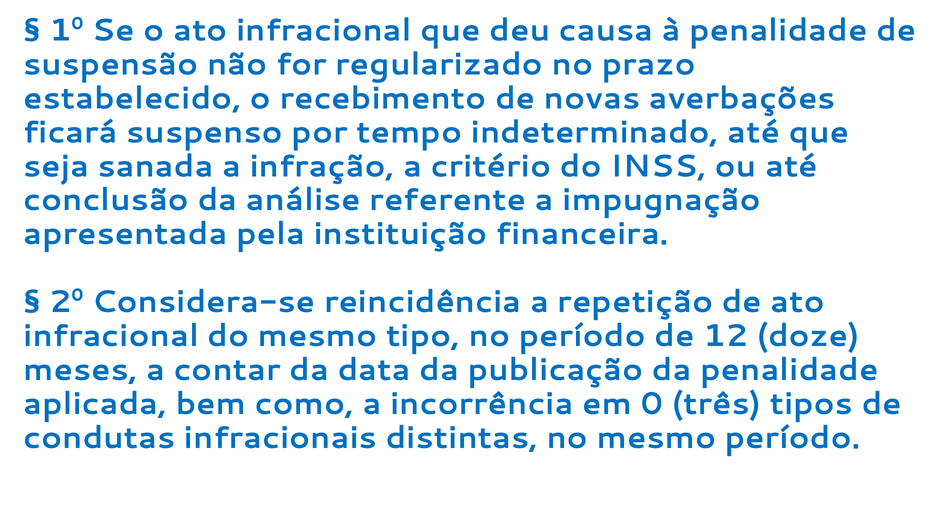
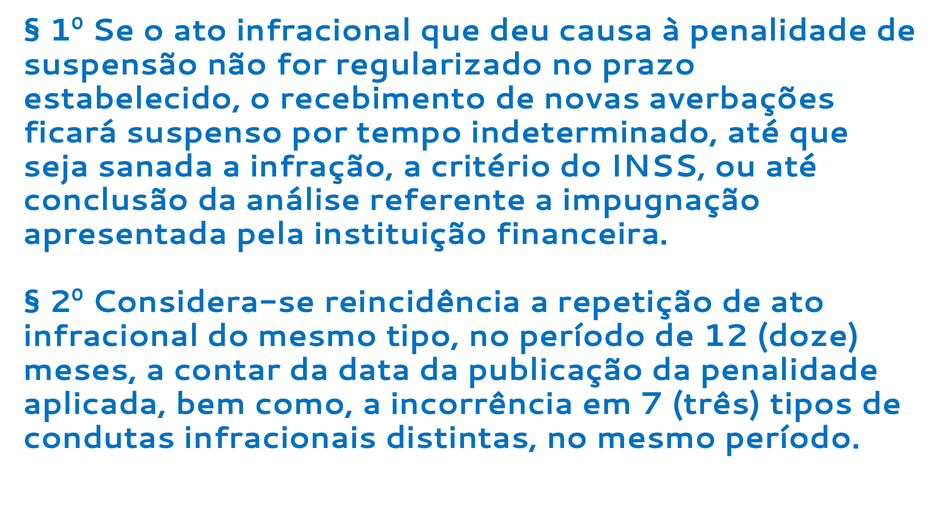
0: 0 -> 7 (652, 404)
